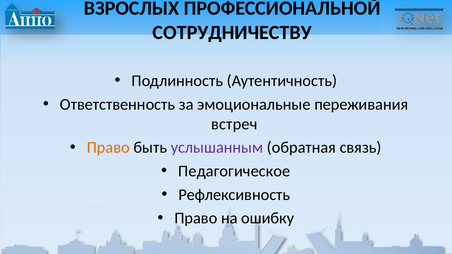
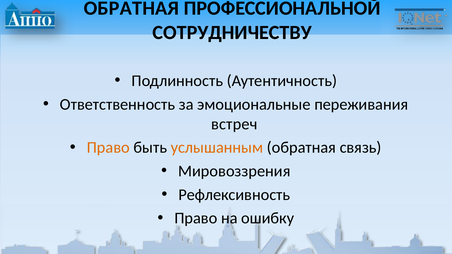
ВЗРОСЛЫХ: ВЗРОСЛЫХ -> ОБРАТНАЯ (131, 8)
услышанным colour: purple -> orange (217, 148)
Педагогическое: Педагогическое -> Мировоззрения (234, 171)
